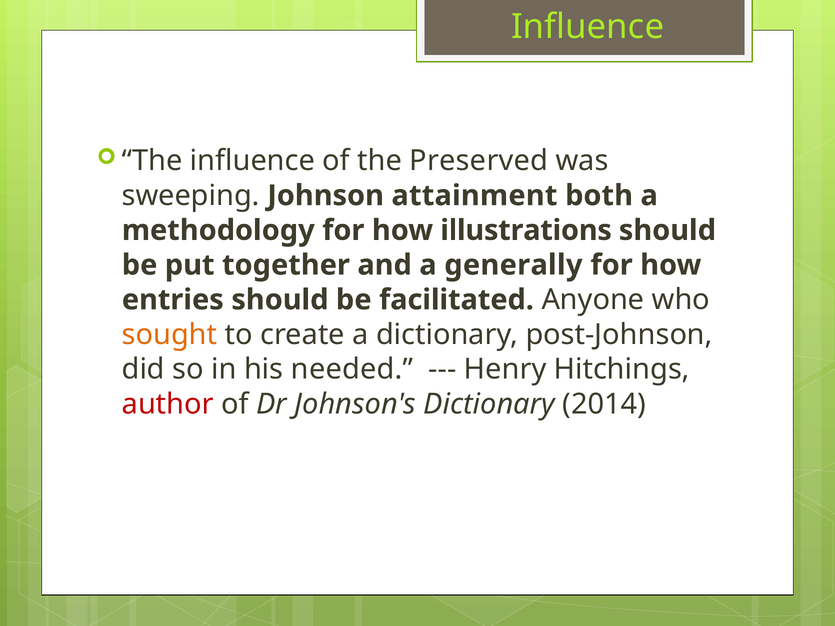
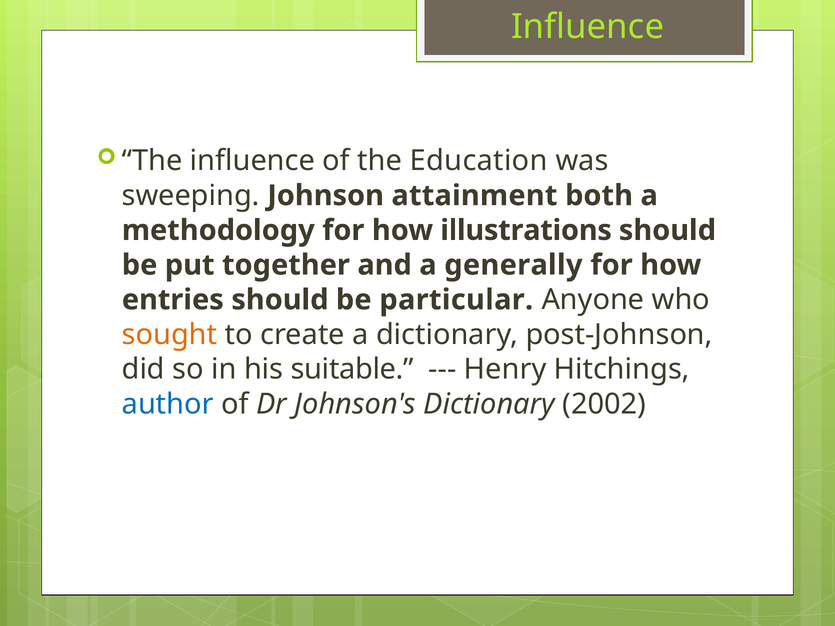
Preserved: Preserved -> Education (479, 161)
facilitated: facilitated -> particular (456, 300)
needed: needed -> suitable (352, 369)
author colour: red -> blue (168, 404)
2014: 2014 -> 2002 (604, 404)
